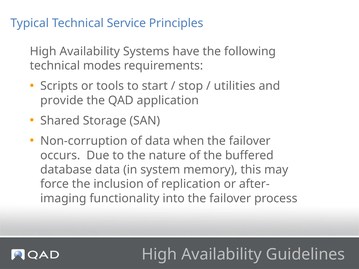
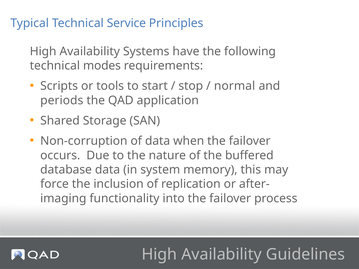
utilities: utilities -> normal (235, 86)
provide: provide -> periods (62, 100)
